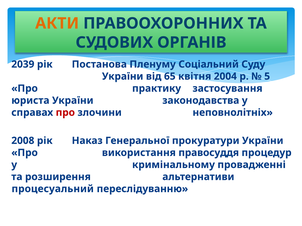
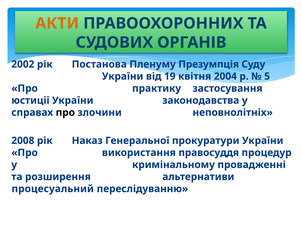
2039: 2039 -> 2002 (23, 64)
Соціальний: Соціальний -> Презумпція (209, 64)
65: 65 -> 19 (170, 77)
юриста: юриста -> юстиції (30, 101)
про colour: red -> black (65, 113)
